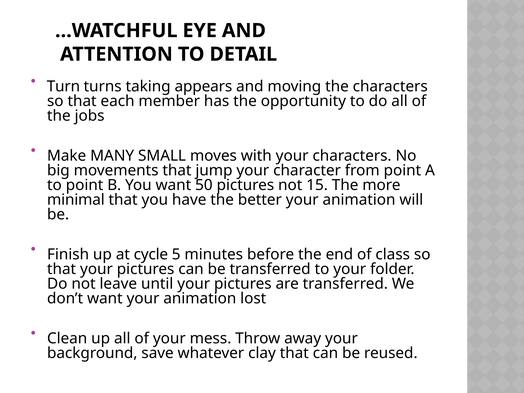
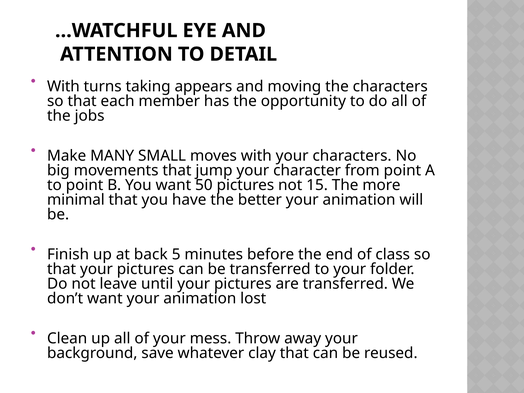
Turn: Turn -> With (63, 86)
cycle: cycle -> back (151, 254)
